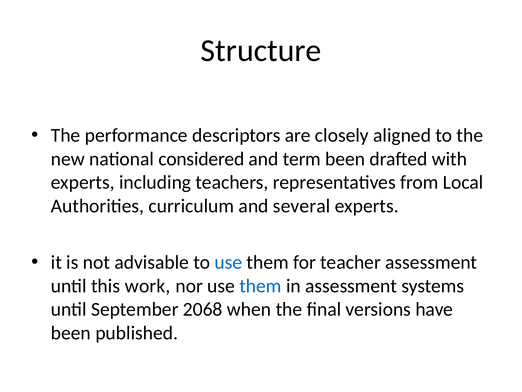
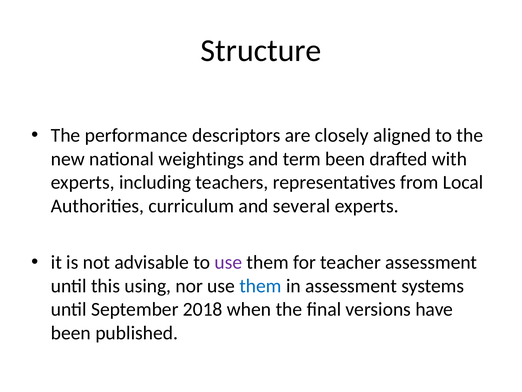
considered: considered -> weightings (201, 159)
use colour: blue -> purple (228, 262)
work: work -> using (148, 286)
2068: 2068 -> 2018 (203, 309)
